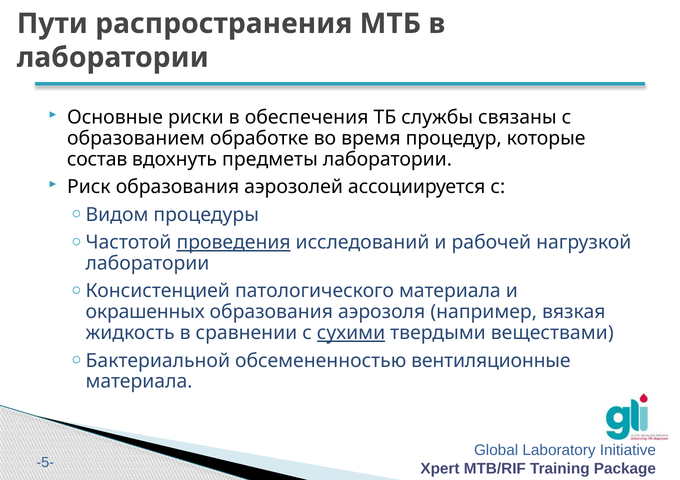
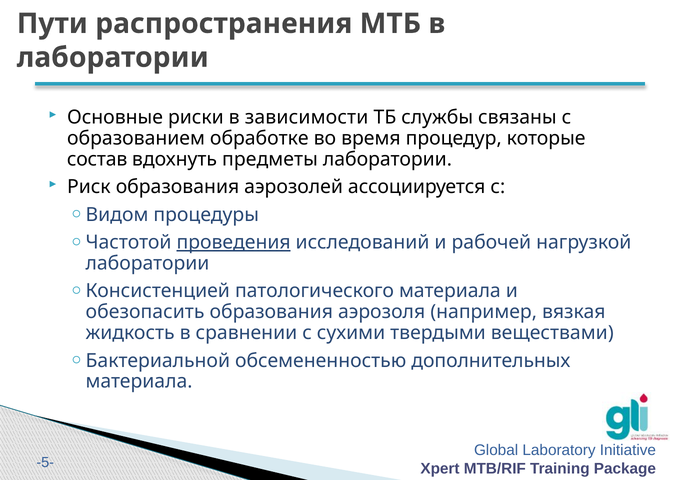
обеспечения: обеспечения -> зависимости (307, 117)
окрашенных: окрашенных -> обезопасить (145, 312)
сухими underline: present -> none (351, 333)
вентиляционные: вентиляционные -> дополнительных (491, 361)
